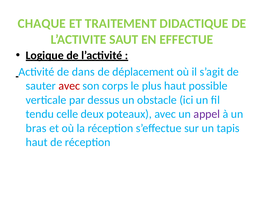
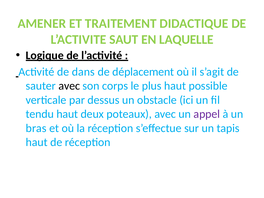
CHAQUE: CHAQUE -> AMENER (42, 23)
EFFECTUE: EFFECTUE -> LAQUELLE (186, 40)
avec colour: red -> black (69, 86)
tendu celle: celle -> haut (67, 114)
